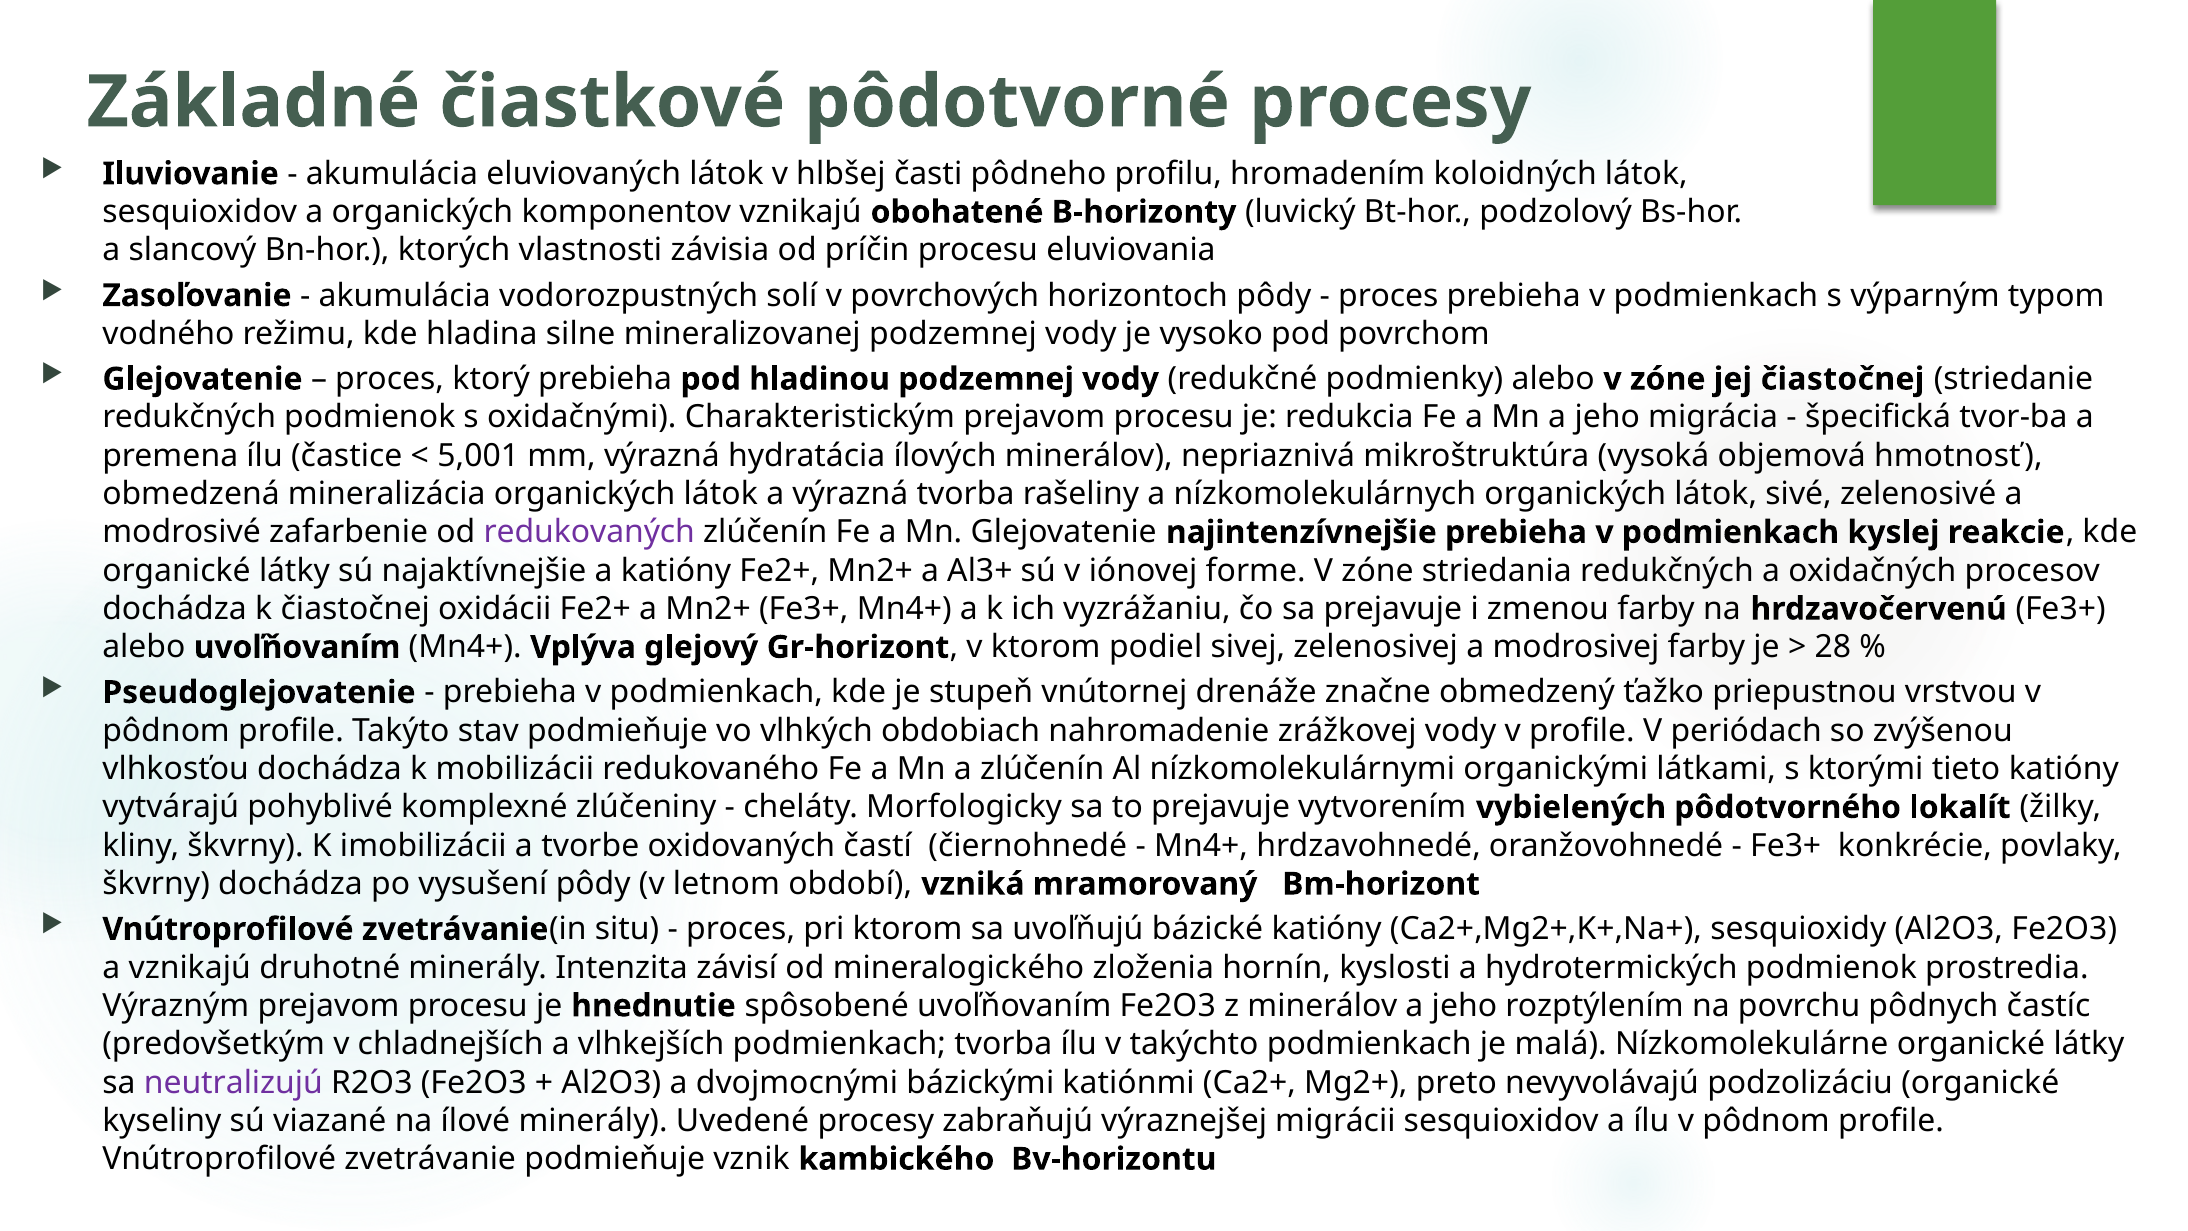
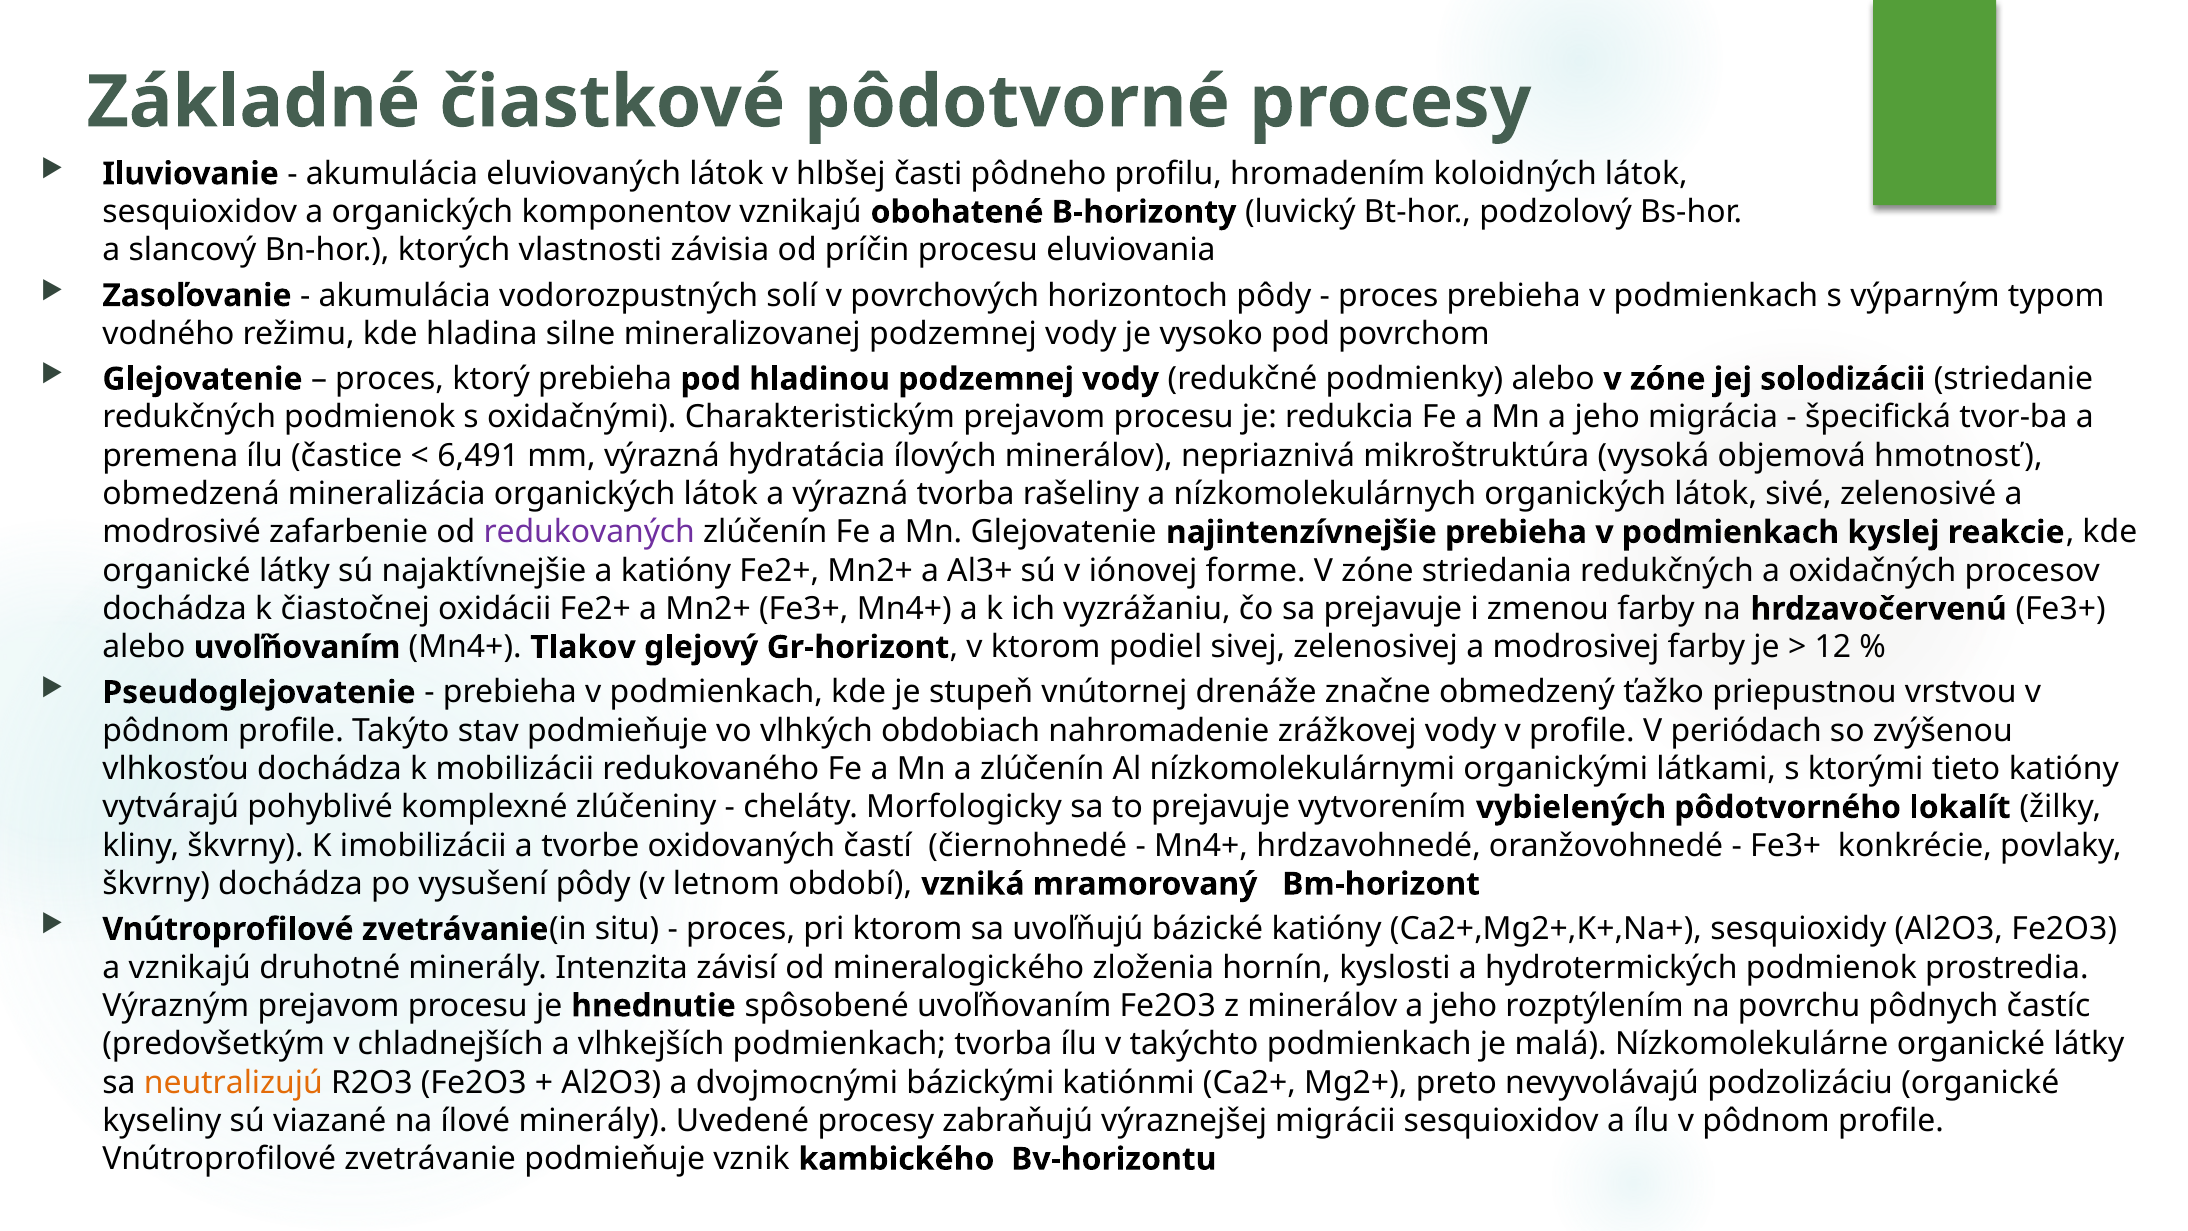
jej čiastočnej: čiastočnej -> solodizácii (1843, 379)
5,001: 5,001 -> 6,491 (478, 456)
Vplýva: Vplýva -> Tlakov (583, 647)
28: 28 -> 12 (1833, 647)
neutralizujú colour: purple -> orange (233, 1082)
